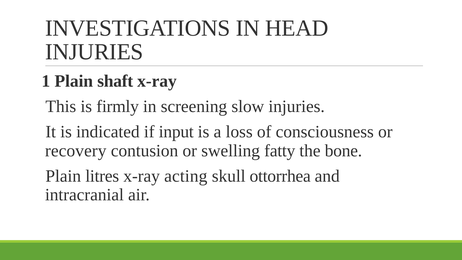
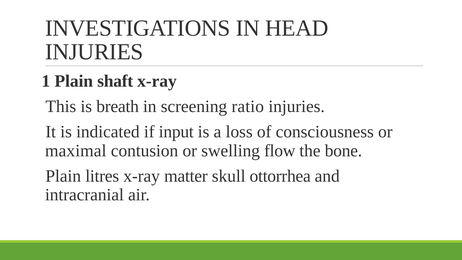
firmly: firmly -> breath (118, 106)
slow: slow -> ratio (248, 106)
recovery: recovery -> maximal (76, 151)
fatty: fatty -> flow (280, 151)
acting: acting -> matter (186, 176)
